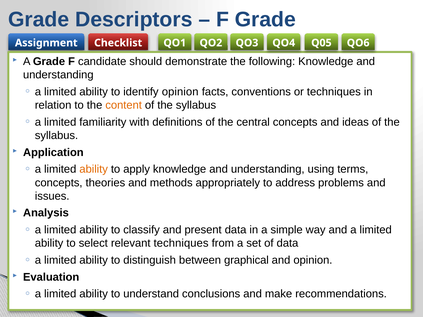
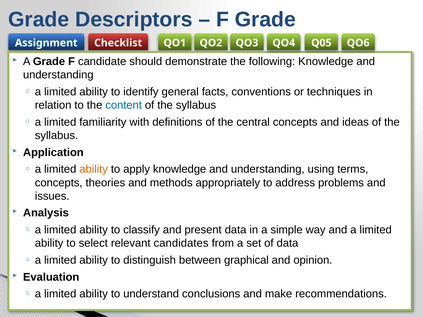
identify opinion: opinion -> general (180, 92)
content colour: orange -> blue (124, 105)
relevant techniques: techniques -> candidates (181, 243)
